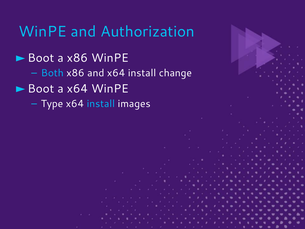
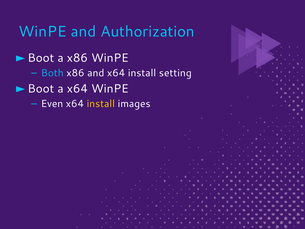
change: change -> setting (175, 73)
Type: Type -> Even (52, 104)
install colour: light blue -> yellow (101, 104)
